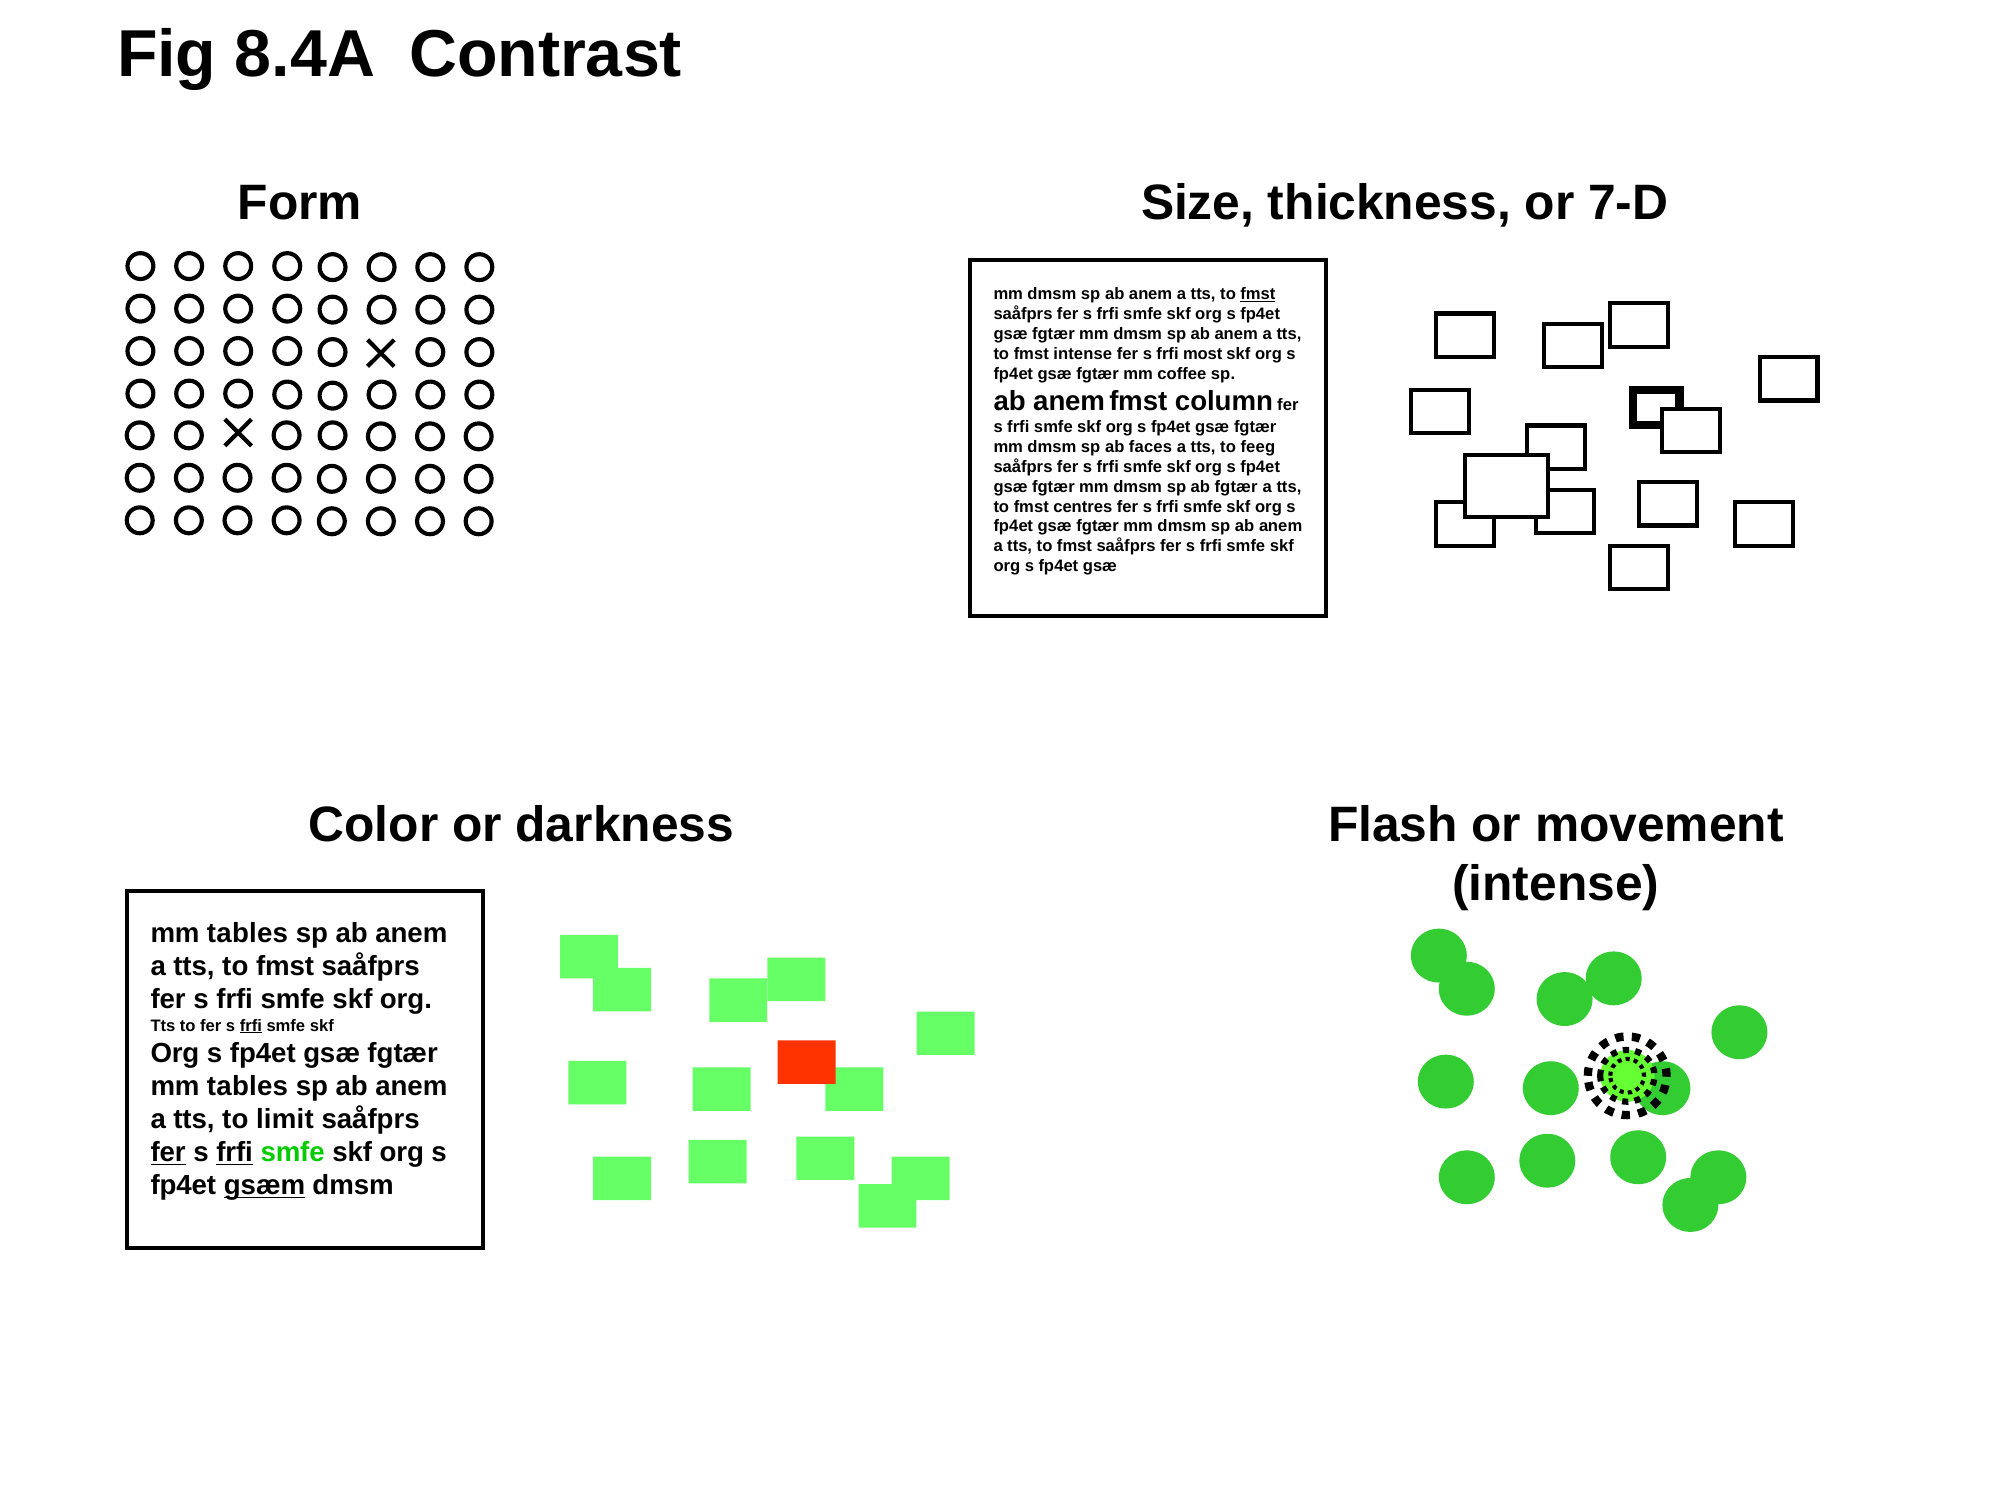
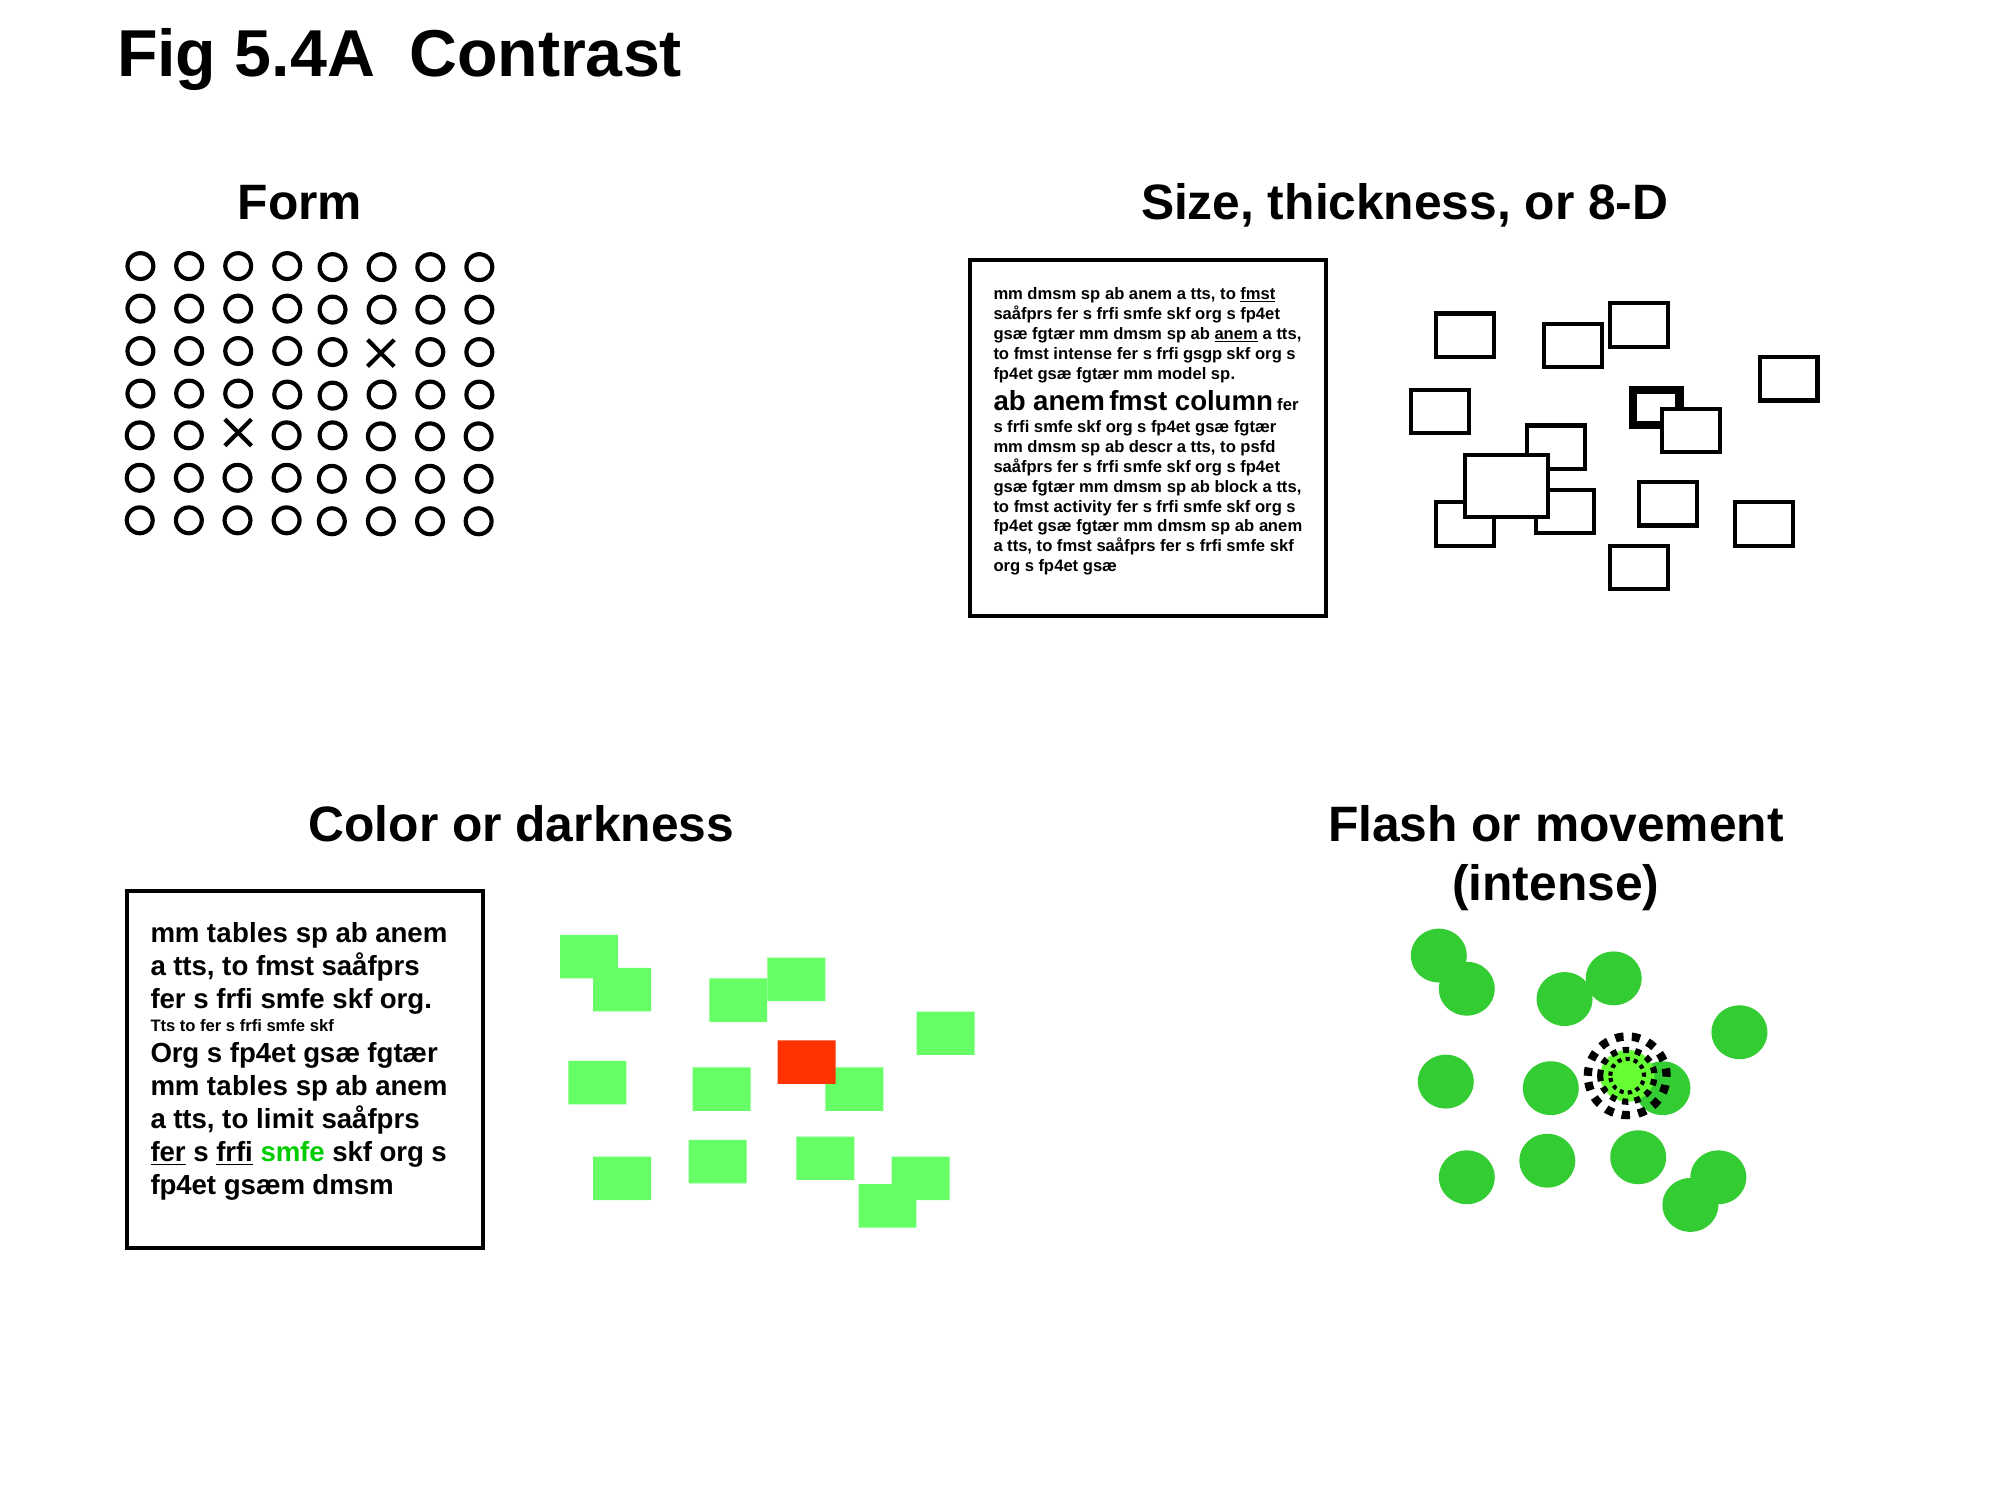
8.4A: 8.4A -> 5.4A (305, 55)
7-D: 7-D -> 8-D (1628, 203)
anem underline: none -> present (1236, 334)
most: most -> gsgp (1203, 354)
coffee: coffee -> model (1182, 374)
faces: faces -> descr (1151, 447)
feeg: feeg -> psfd (1258, 447)
ab fgtær: fgtær -> block (1236, 487)
centres: centres -> activity (1083, 507)
frfi underline: present -> none (251, 1026)
gsæm underline: present -> none (265, 1186)
